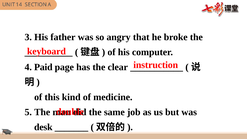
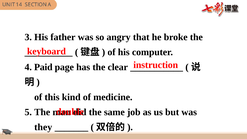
desk: desk -> they (43, 127)
